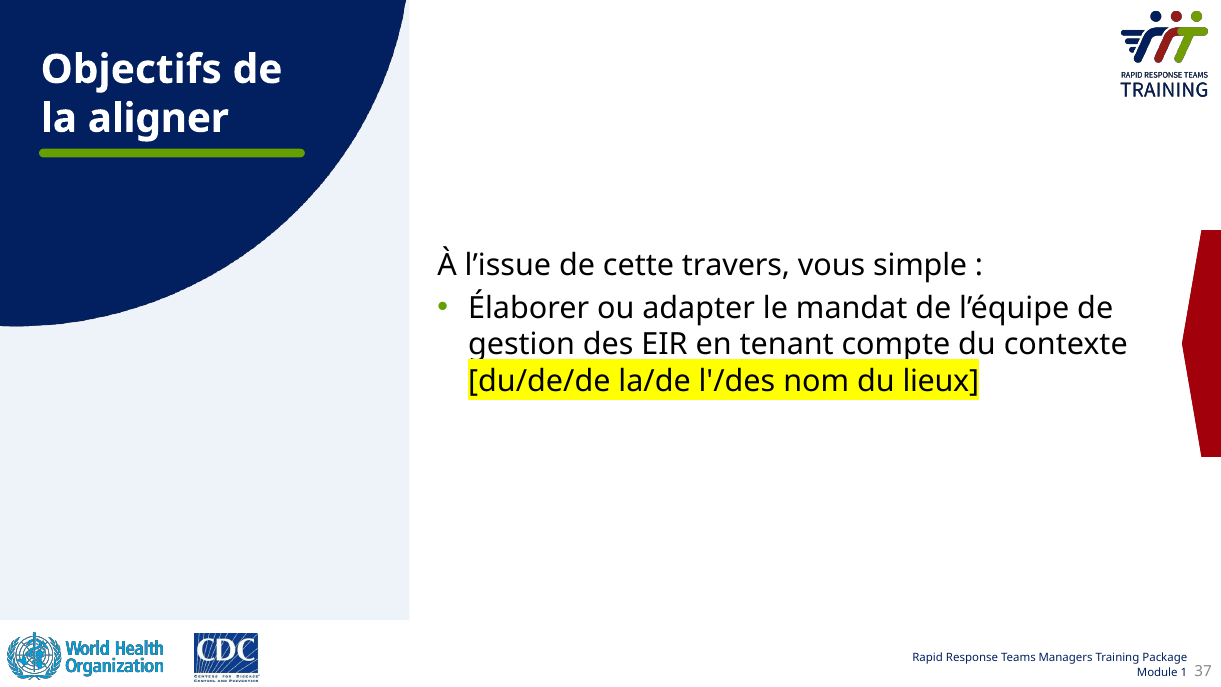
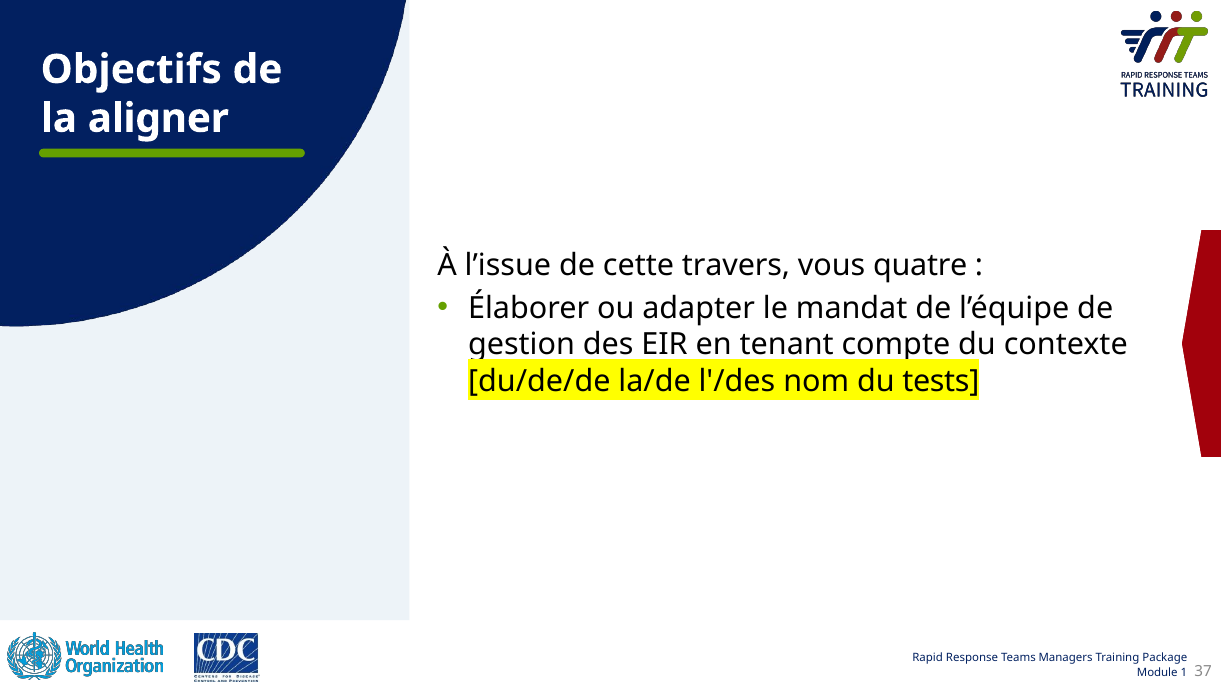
simple: simple -> quatre (920, 265)
lieux: lieux -> tests (941, 381)
